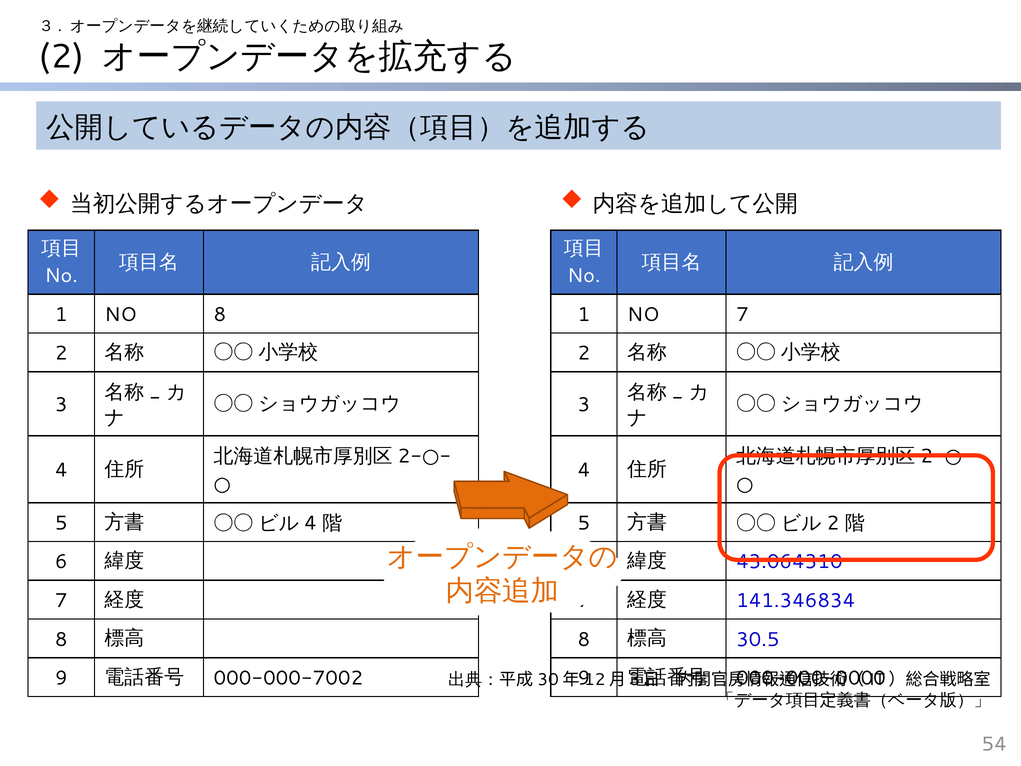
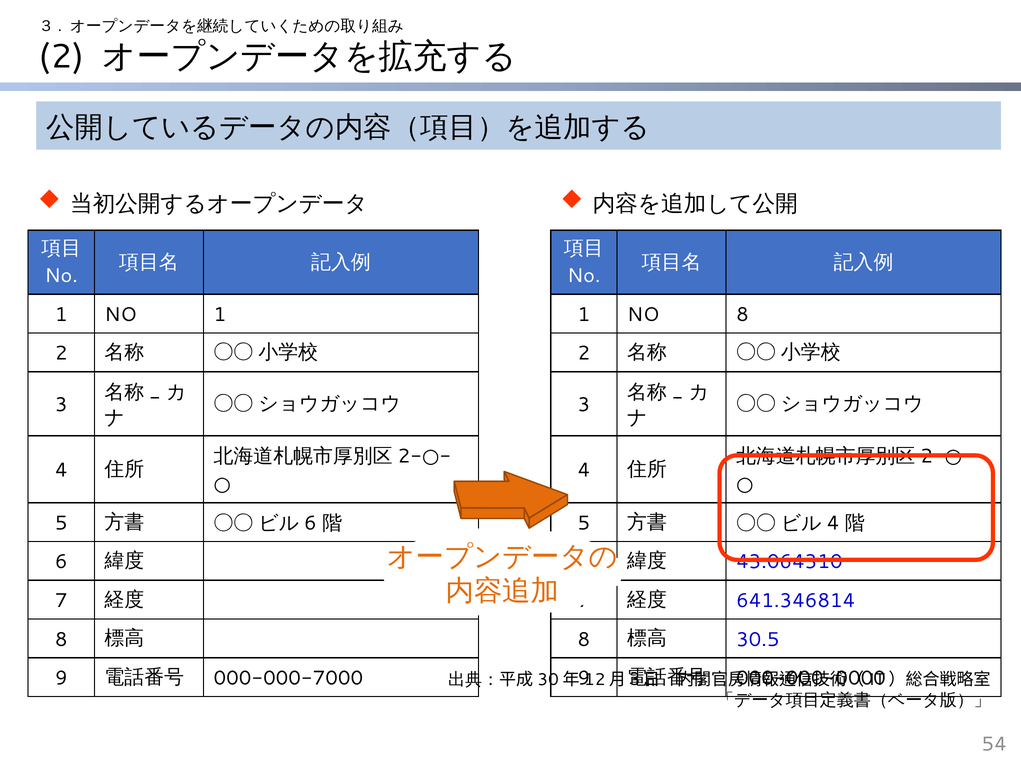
NO 8: 8 -> 1 (220, 315)
NO 7: 7 -> 8 (742, 315)
4: 4 -> 6 (310, 523)
2: 2 -> 4 (833, 523)
141.346834: 141.346834 -> 641.346814 (796, 600)
000-000-7002: 000-000-7002 -> 000-000-7000 (288, 678)
